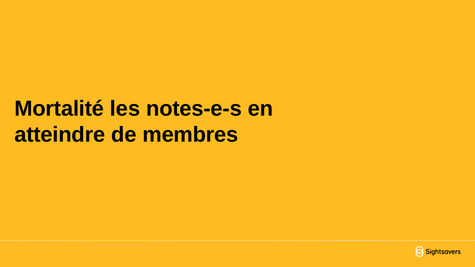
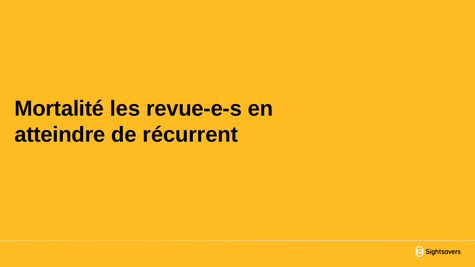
notes-e-s: notes-e-s -> revue-e-s (194, 109)
membres: membres -> récurrent (190, 135)
